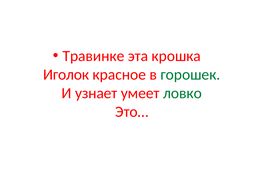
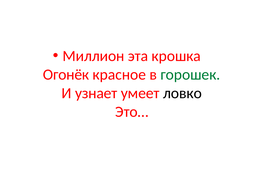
Травинке: Травинке -> Миллион (93, 56)
Иголок: Иголок -> Огонёк (66, 75)
ловко colour: green -> black (182, 93)
